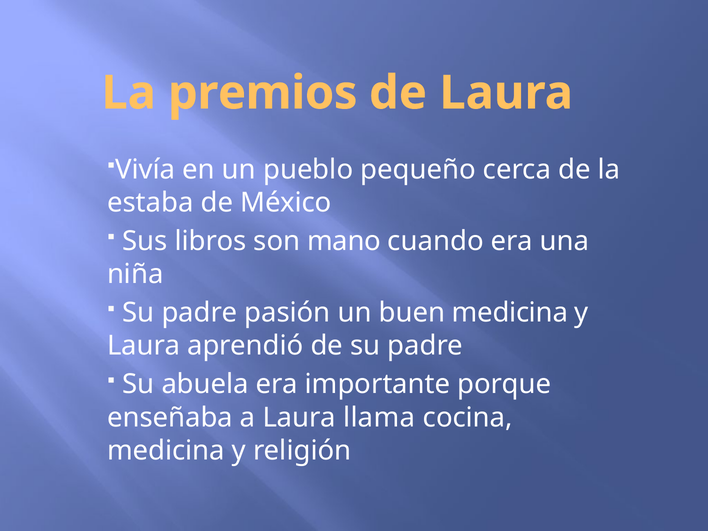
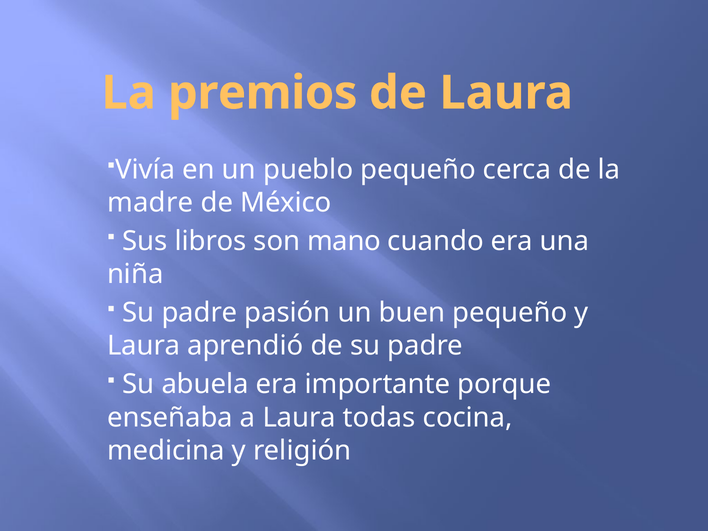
estaba: estaba -> madre (150, 203)
buen medicina: medicina -> pequeño (510, 313)
llama: llama -> todas (379, 417)
